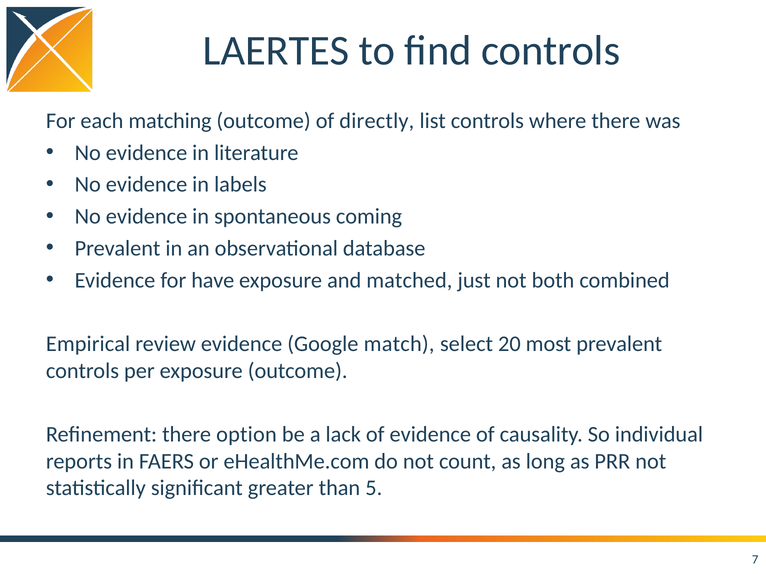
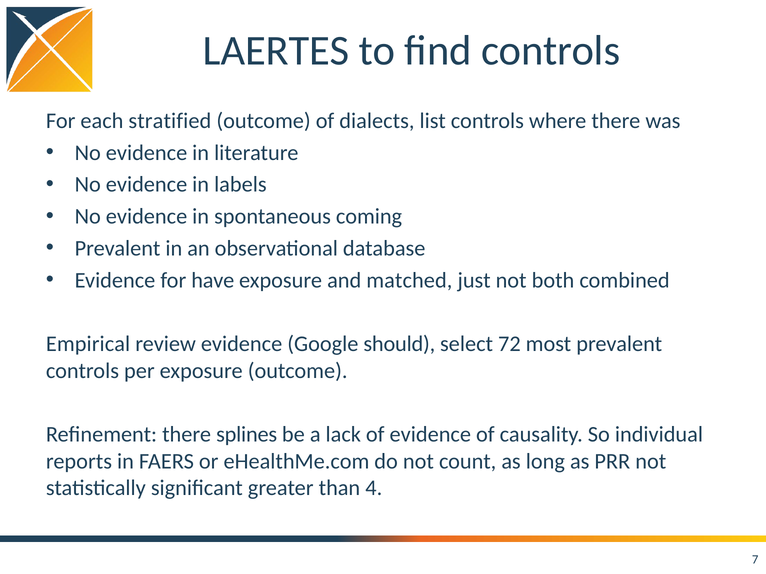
matching: matching -> stratified (170, 121)
directly: directly -> dialects (377, 121)
match: match -> should (399, 344)
20: 20 -> 72 (509, 344)
option: option -> splines (247, 435)
5: 5 -> 4 (374, 489)
